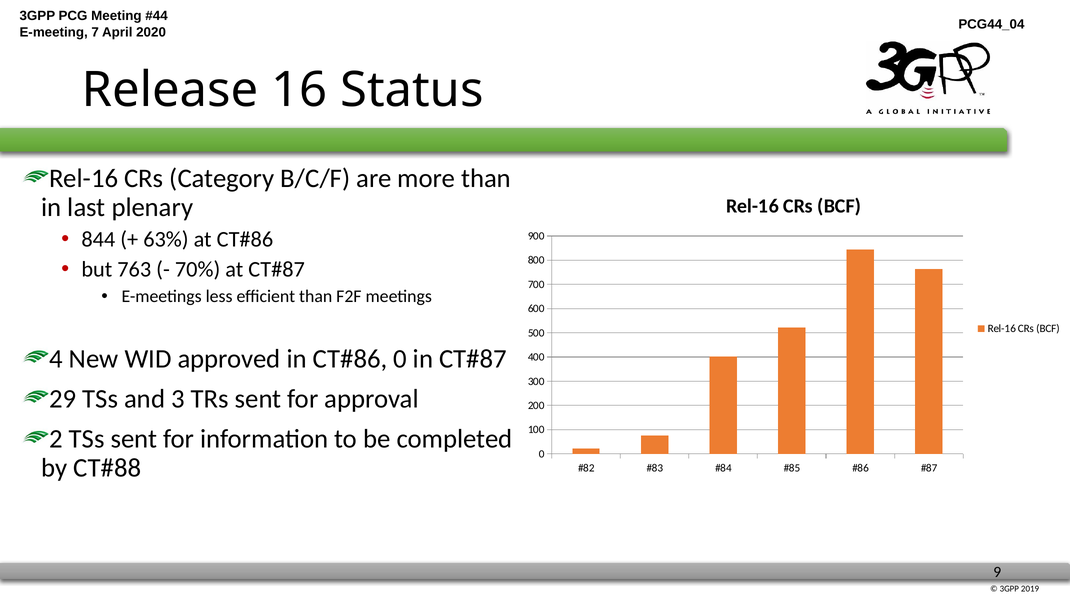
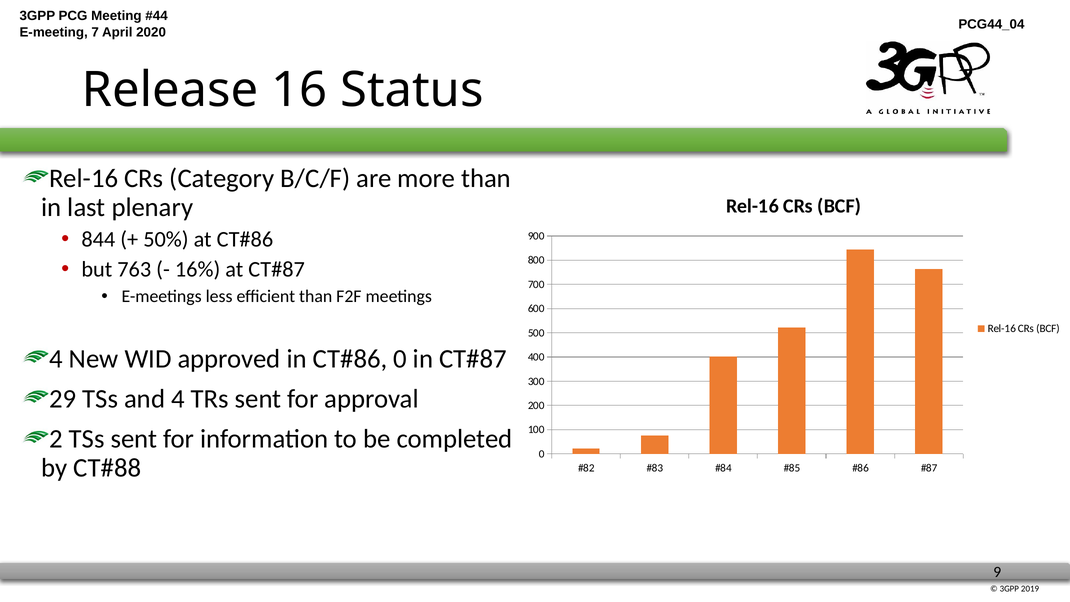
63%: 63% -> 50% (166, 239)
70%: 70% -> 16% (198, 269)
and 3: 3 -> 4 (178, 399)
